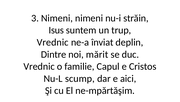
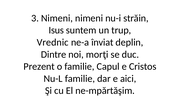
mărit: mărit -> morţi (97, 54)
Vrednic: Vrednic -> Prezent (39, 66)
Nu-L scump: scump -> familie (80, 78)
